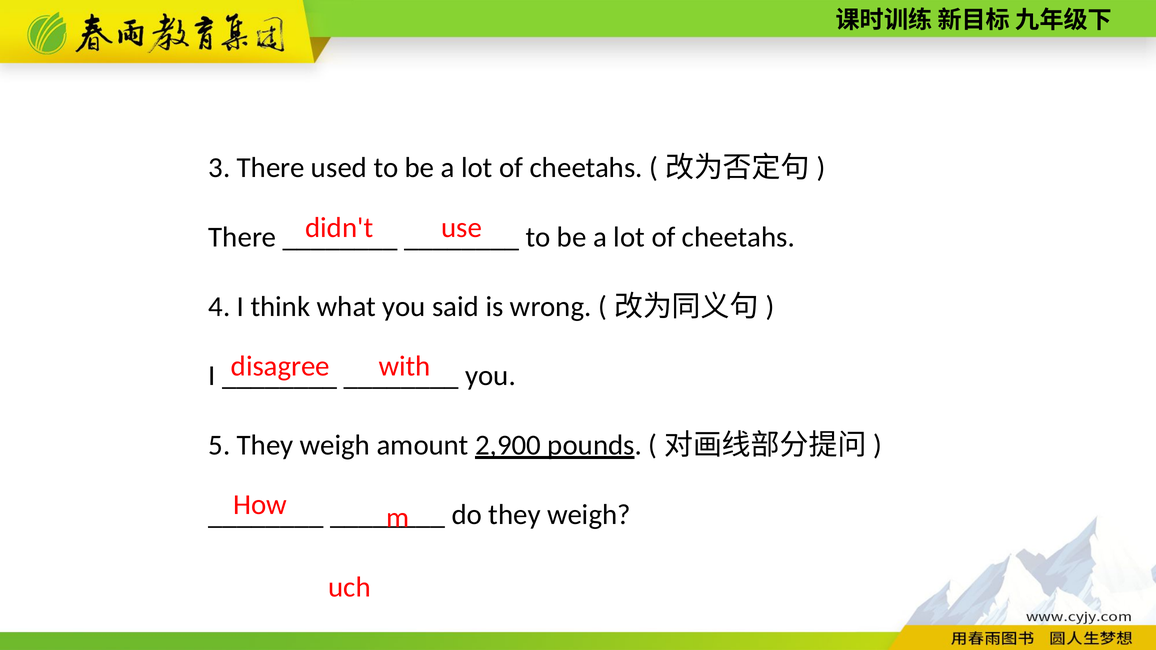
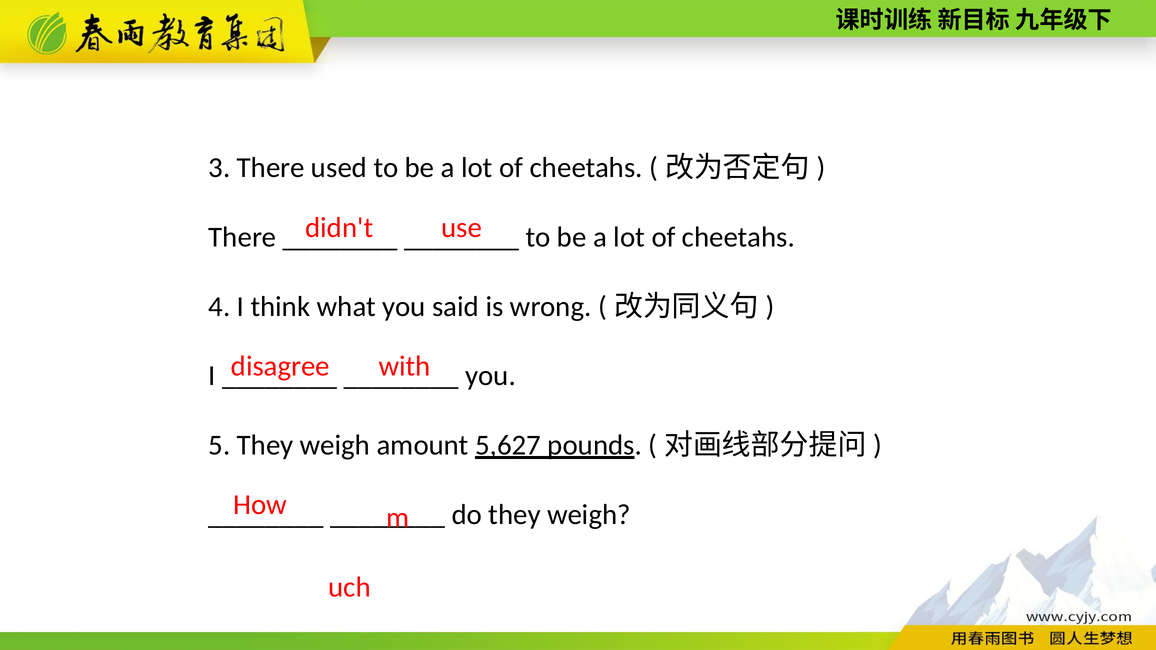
2,900: 2,900 -> 5,627 (508, 445)
